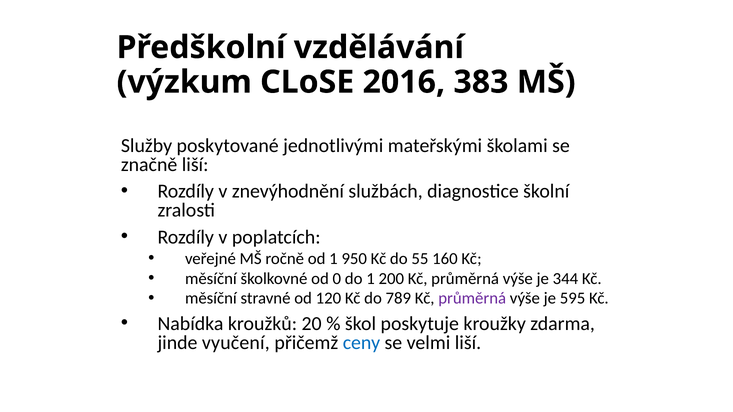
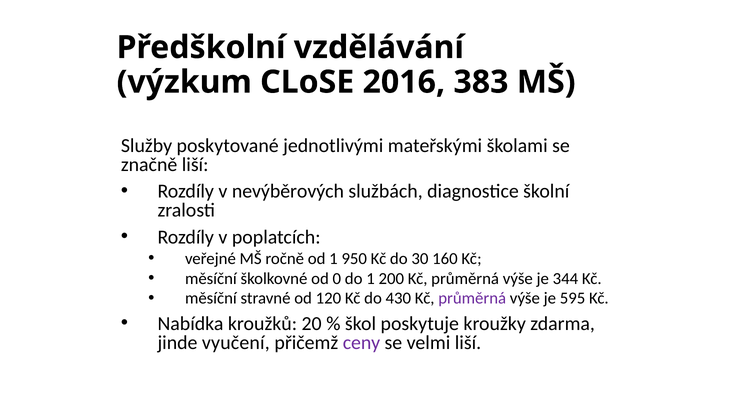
znevýhodnění: znevýhodnění -> nevýběrových (288, 192)
55: 55 -> 30 (420, 259)
789: 789 -> 430 (398, 299)
ceny colour: blue -> purple (361, 343)
